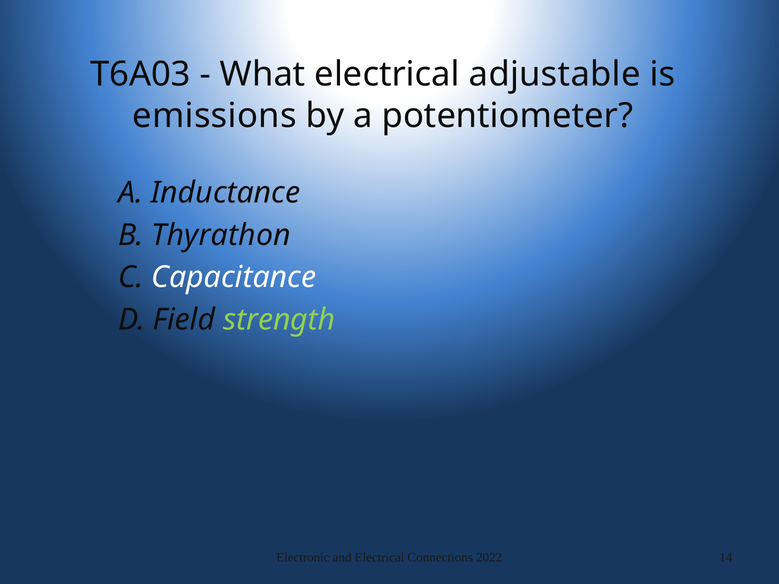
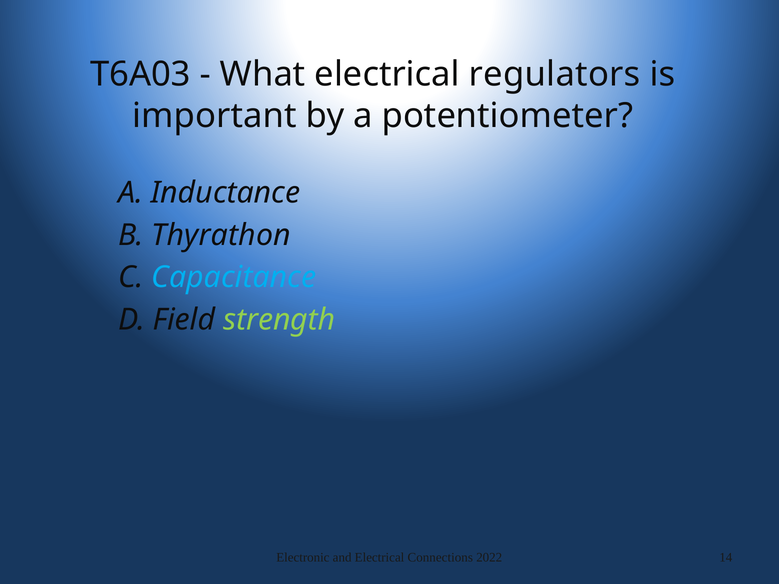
adjustable: adjustable -> regulators (555, 74)
emissions: emissions -> important (215, 116)
Capacitance colour: white -> light blue (234, 278)
